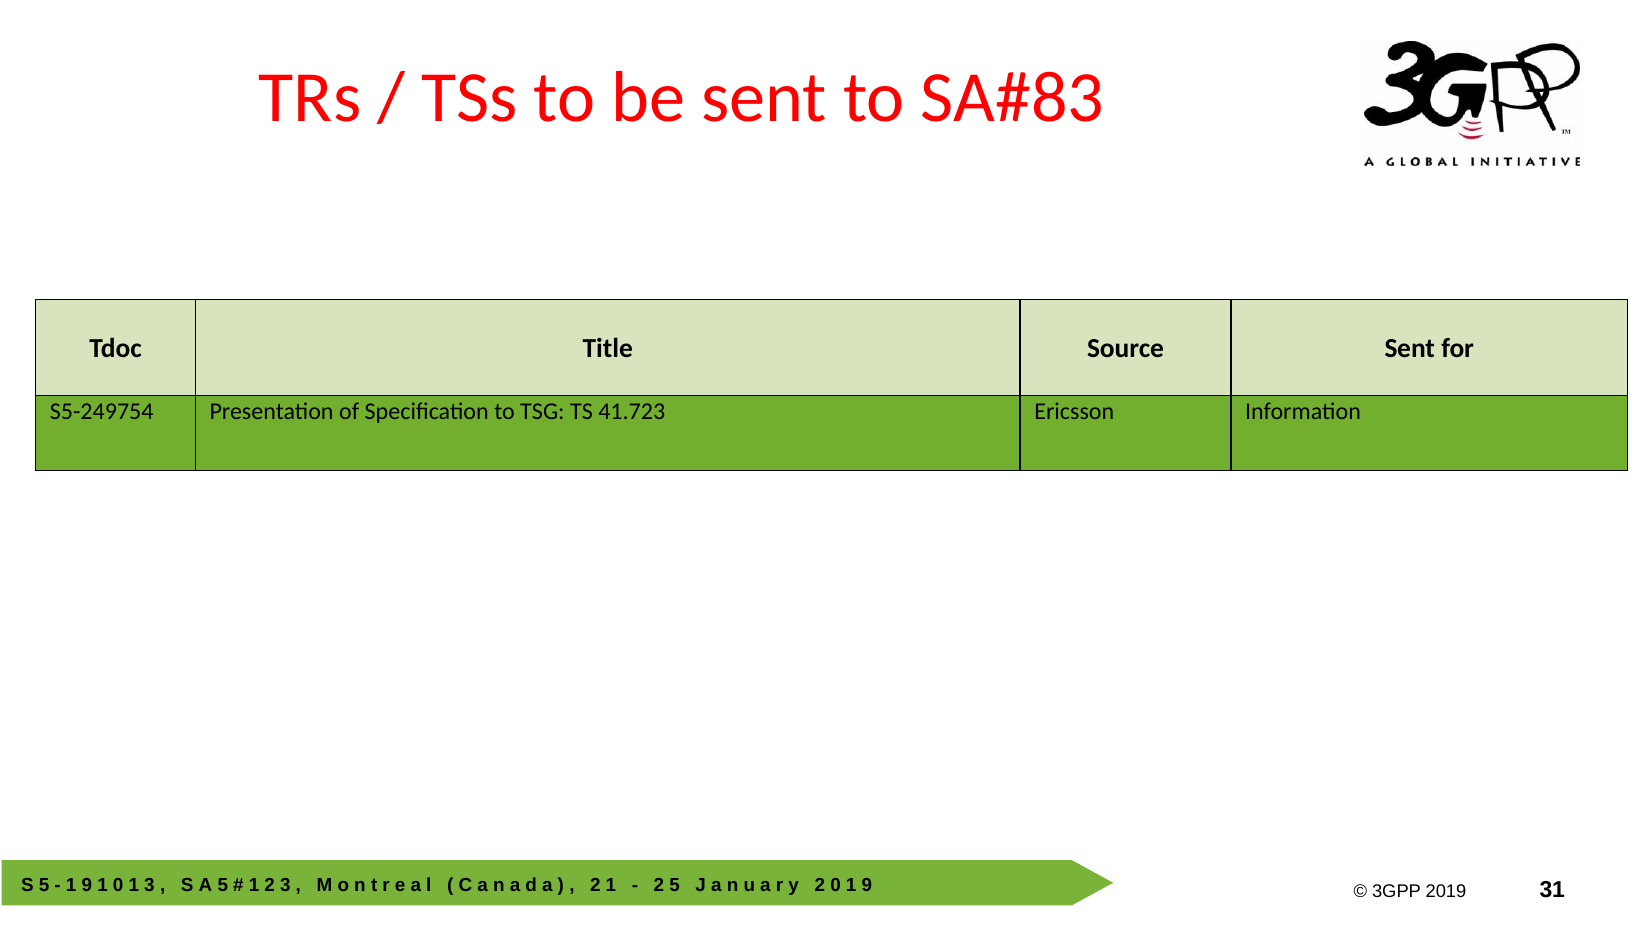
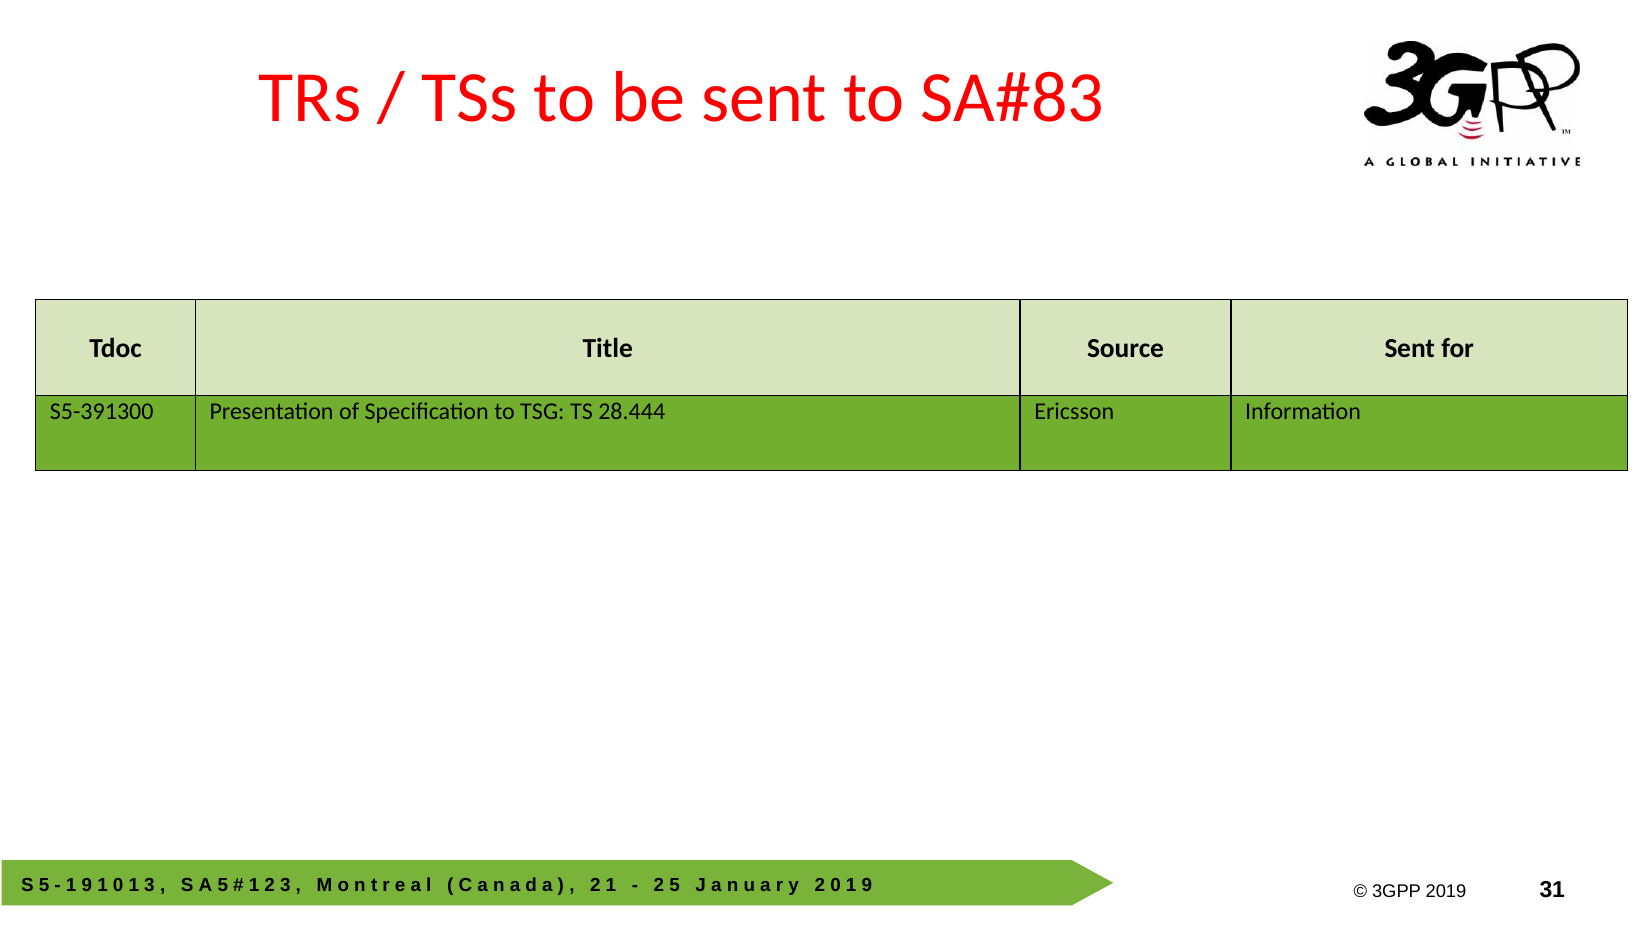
S5-249754: S5-249754 -> S5-391300 (102, 412)
41.723: 41.723 -> 28.444 (632, 412)
